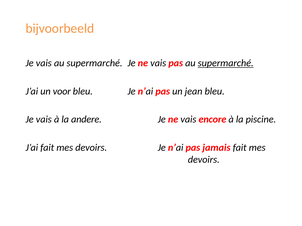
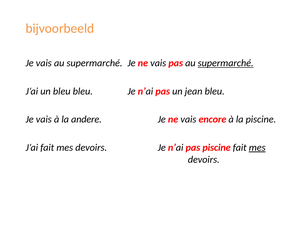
un voor: voor -> bleu (62, 91)
pas jamais: jamais -> piscine (217, 148)
mes underline: none -> present (257, 148)
